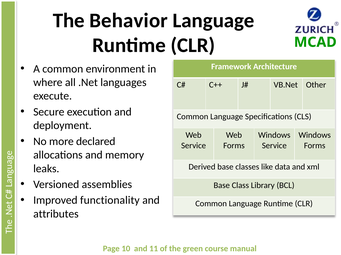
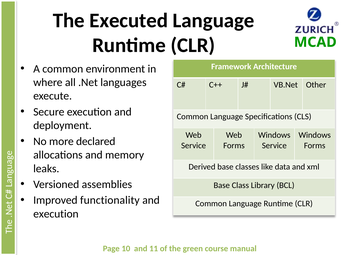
Behavior: Behavior -> Executed (129, 21)
attributes: attributes -> execution (56, 214)
